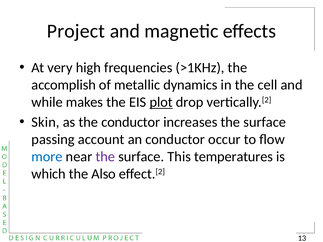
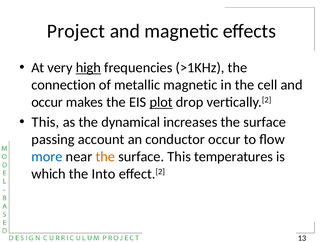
high underline: none -> present (88, 68)
accomplish: accomplish -> connection (64, 85)
metallic dynamics: dynamics -> magnetic (190, 85)
while: while -> occur (47, 102)
Skin: Skin -> This (45, 122)
the conductor: conductor -> dynamical (131, 122)
the colour: purple -> orange (105, 157)
Also: Also -> Into (104, 174)
